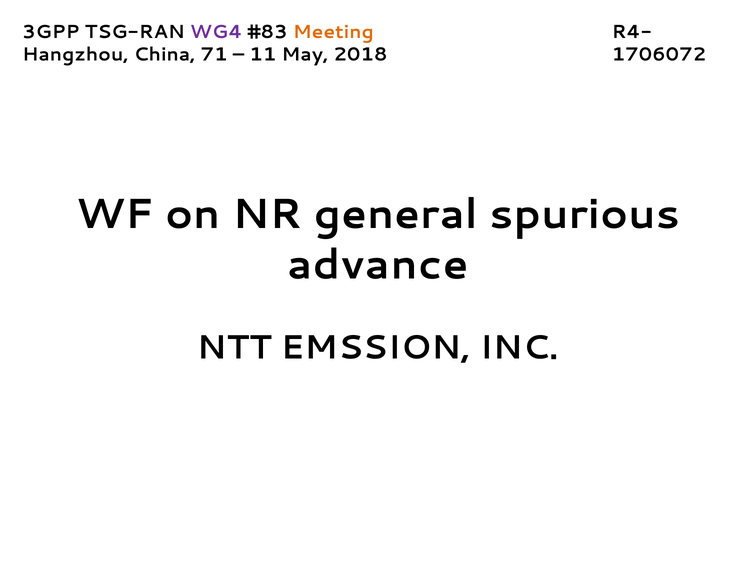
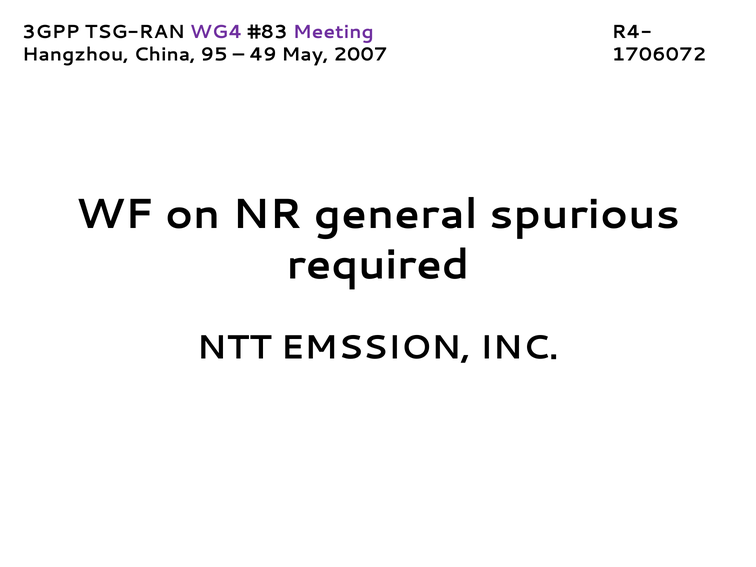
Meeting colour: orange -> purple (333, 32)
71: 71 -> 95 (214, 55)
11: 11 -> 49 (263, 55)
2018: 2018 -> 2007 (360, 55)
advance: advance -> required (378, 265)
